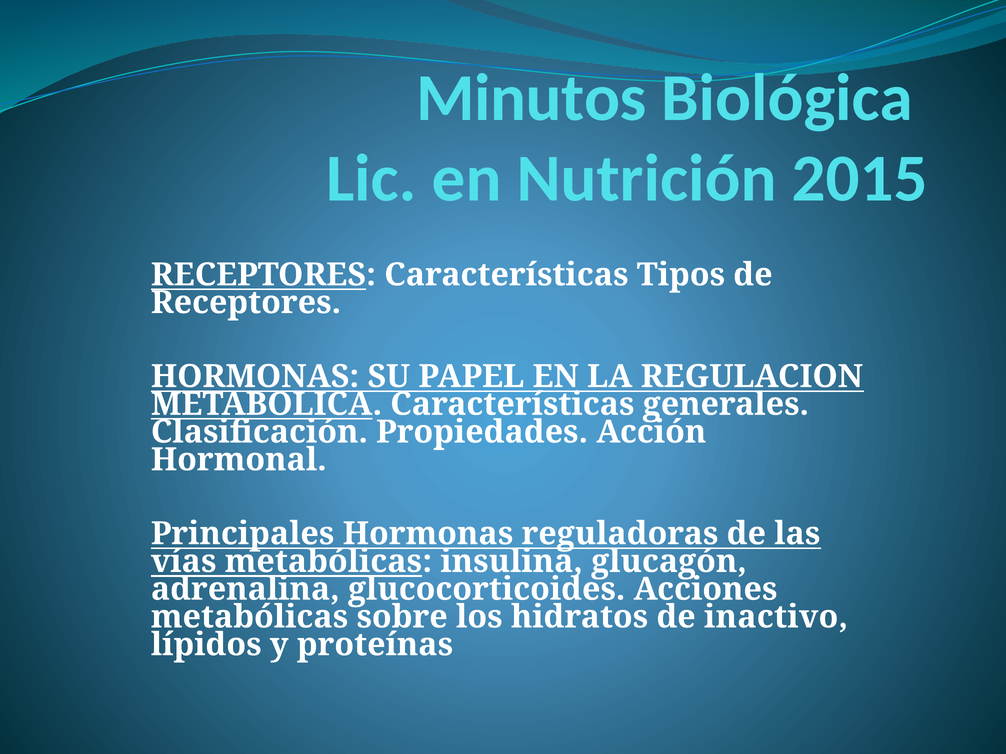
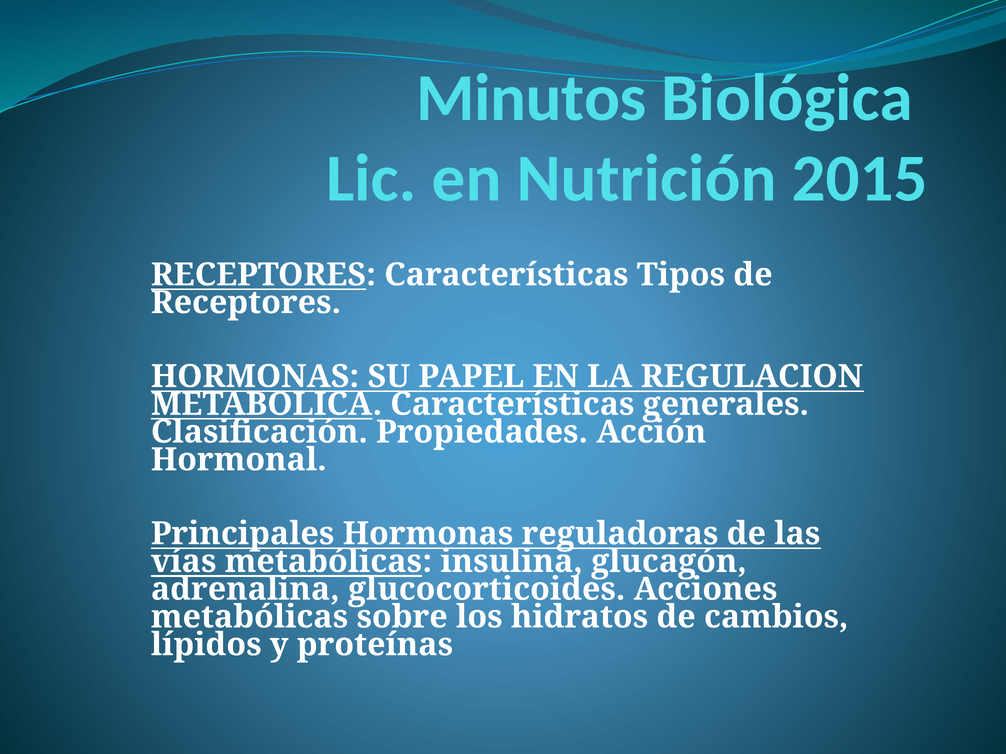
inactivo: inactivo -> cambios (776, 617)
